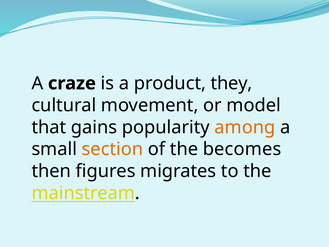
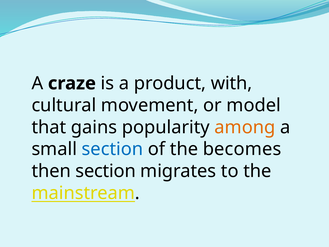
they: they -> with (232, 83)
section colour: orange -> blue (112, 149)
then figures: figures -> section (106, 171)
